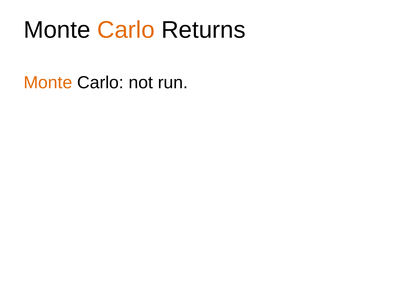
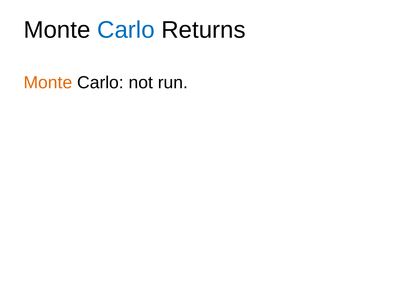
Carlo colour: orange -> blue (126, 30)
